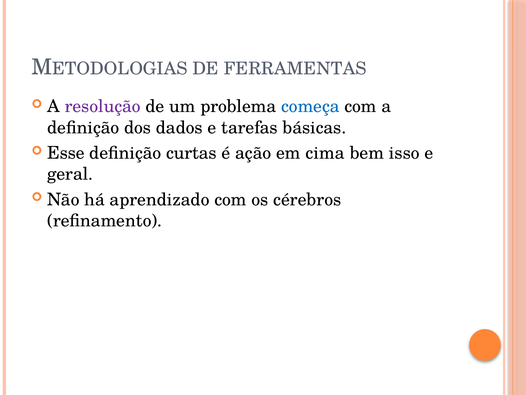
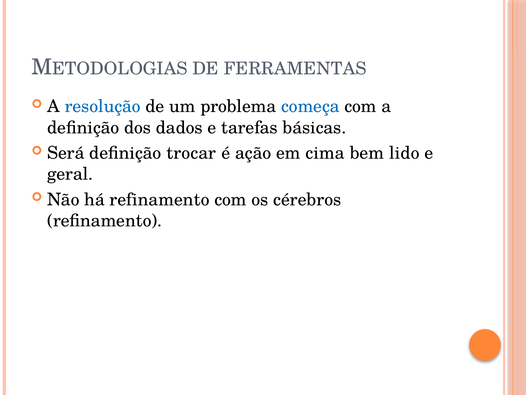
resolução colour: purple -> blue (103, 106)
Esse: Esse -> Será (66, 153)
curtas: curtas -> trocar (191, 153)
isso: isso -> lido (404, 153)
há aprendizado: aprendizado -> refinamento (160, 199)
